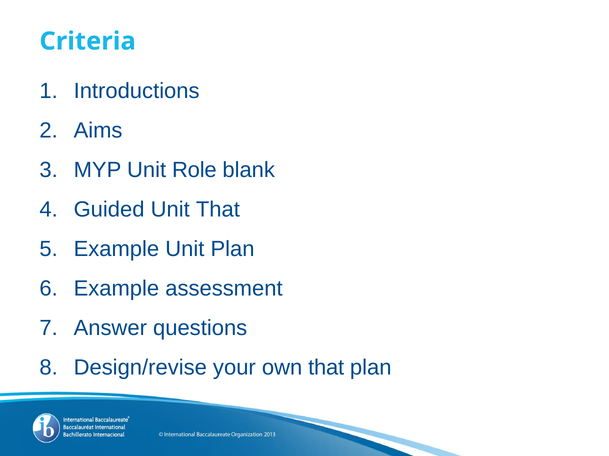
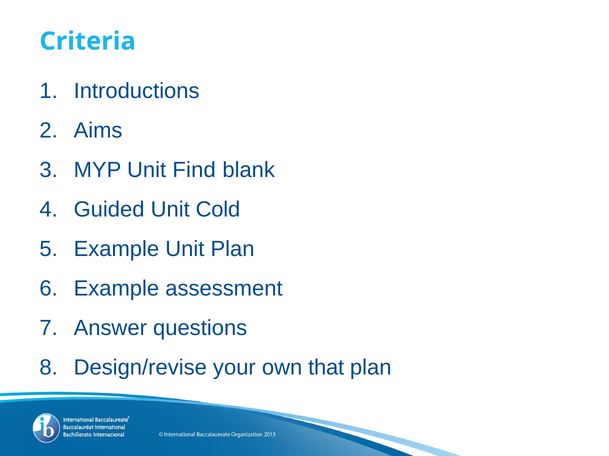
Role: Role -> Find (194, 170)
Unit That: That -> Cold (218, 210)
